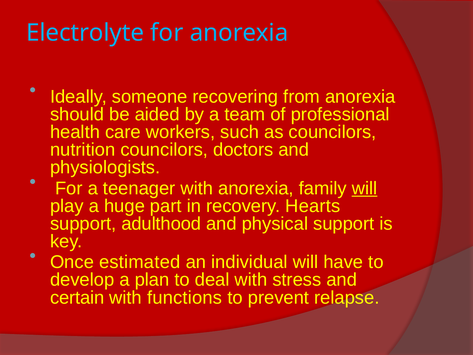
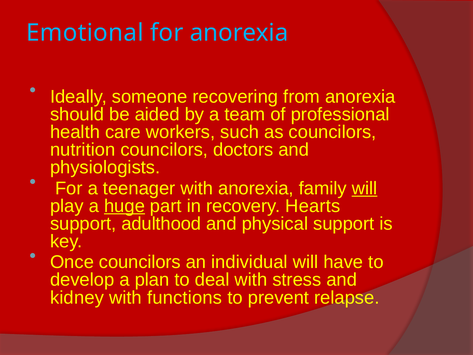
Electrolyte: Electrolyte -> Emotional (85, 33)
huge underline: none -> present (125, 206)
Once estimated: estimated -> councilors (140, 262)
certain: certain -> kidney (77, 297)
